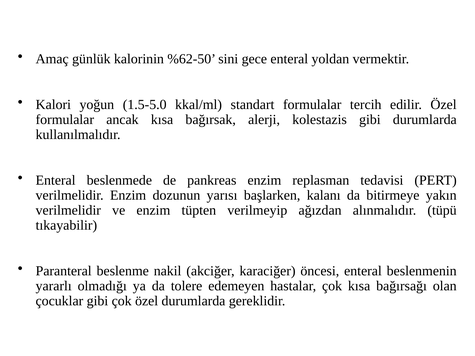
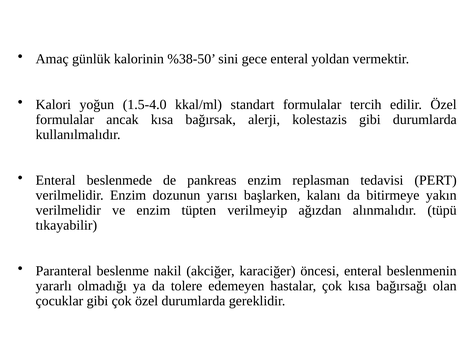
%62-50: %62-50 -> %38-50 (192, 59)
1.5-5.0: 1.5-5.0 -> 1.5-4.0 (145, 105)
